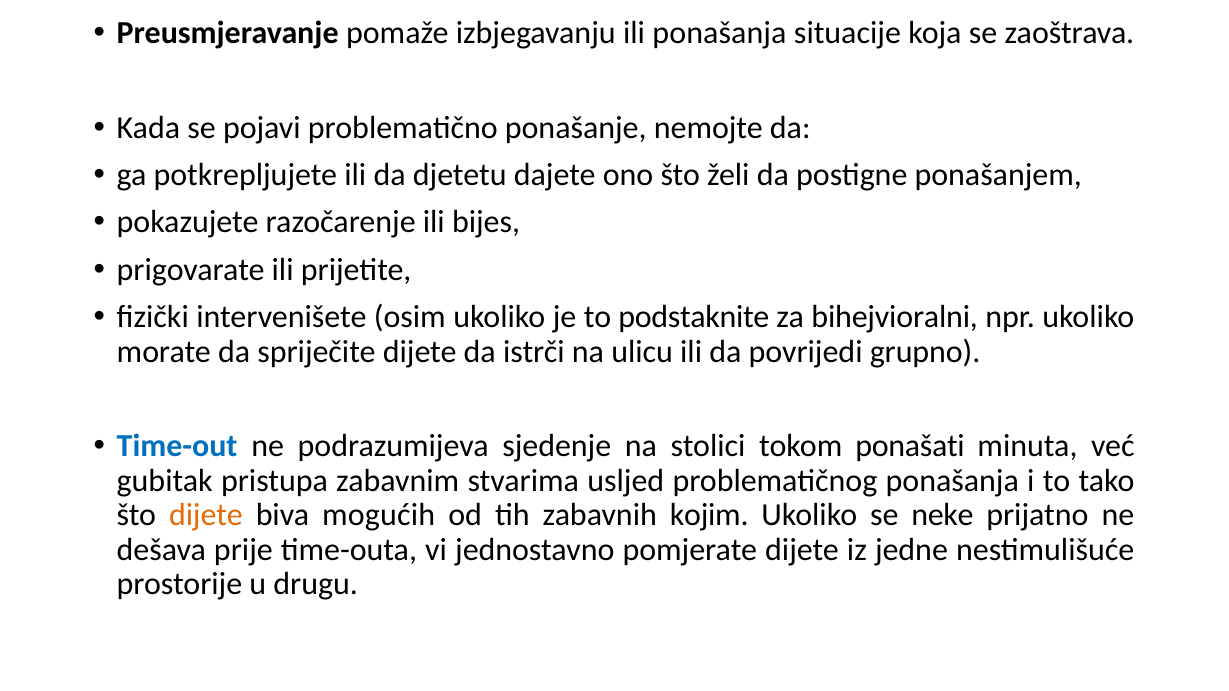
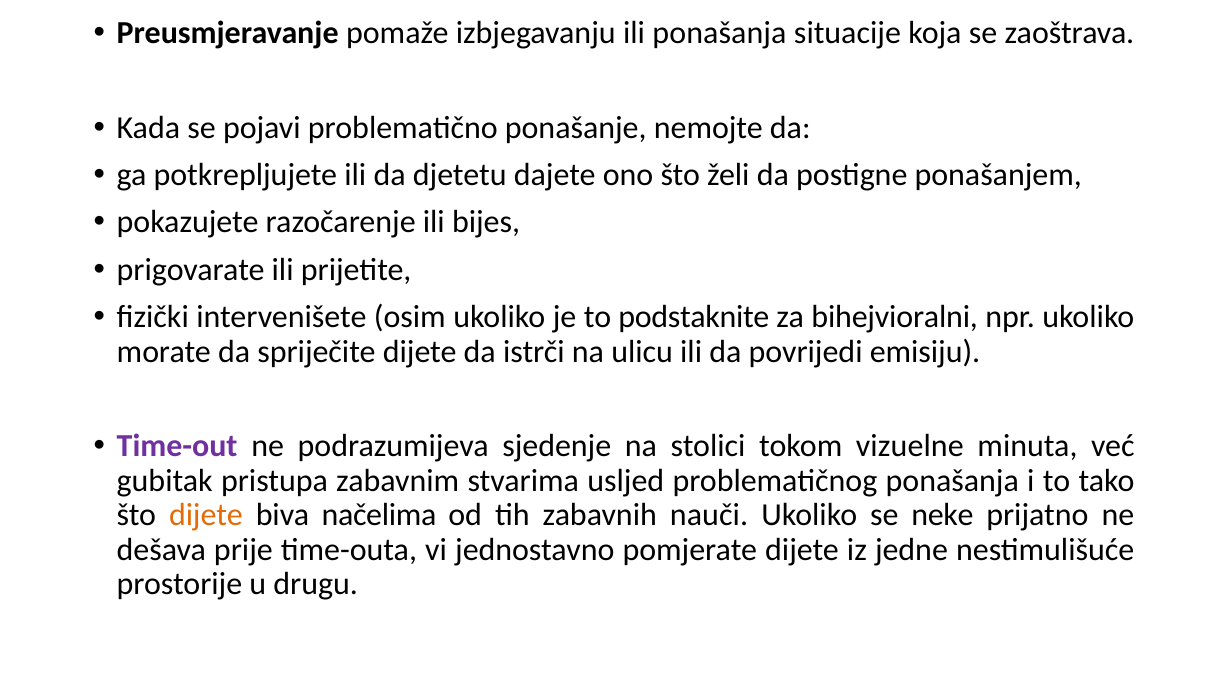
grupno: grupno -> emisiju (925, 352)
Time-out colour: blue -> purple (177, 446)
ponašati: ponašati -> vizuelne (910, 446)
mogućih: mogućih -> načelima (379, 515)
kojim: kojim -> nauči (709, 515)
